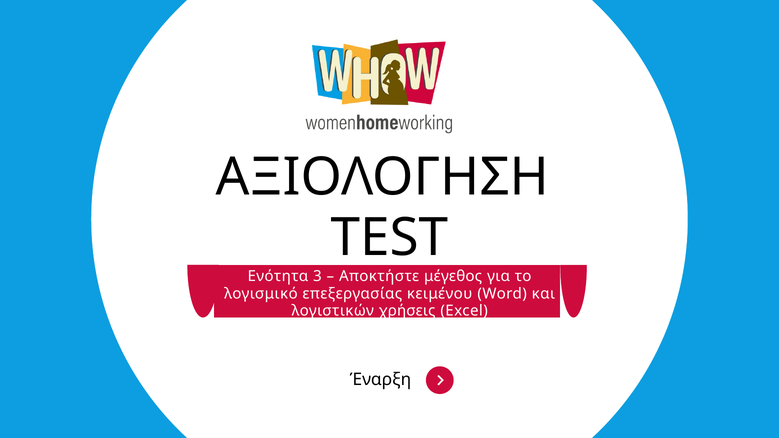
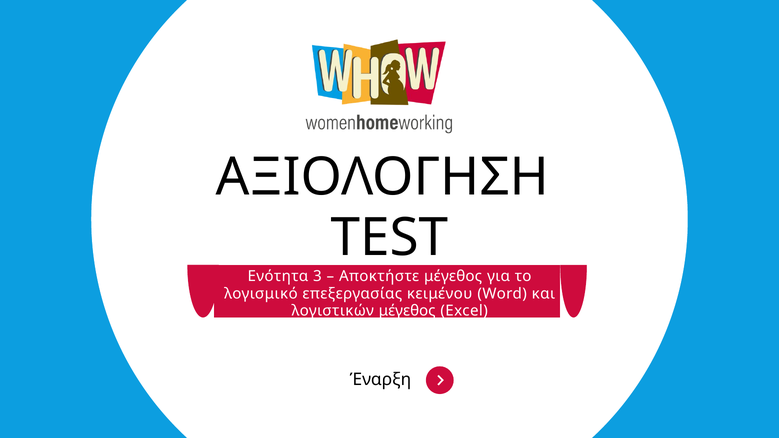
λογιστικών χρήσεις: χρήσεις -> μέγεθος (407, 311)
